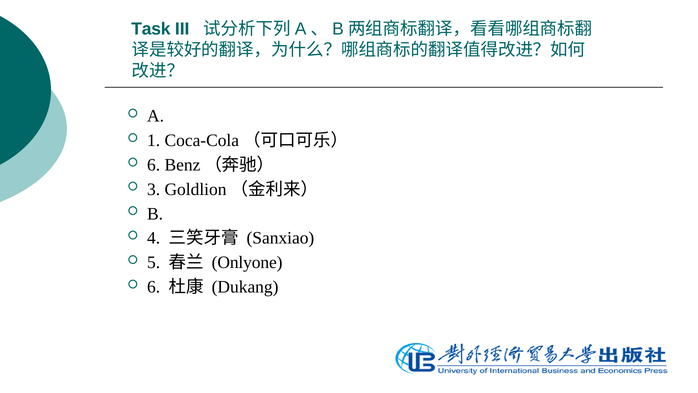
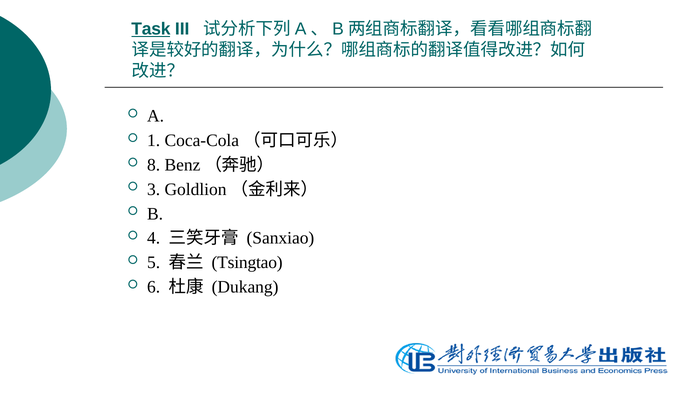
Task underline: none -> present (151, 29)
6: 6 -> 8 (154, 165)
Onlyone: Onlyone -> Tsingtao (247, 262)
